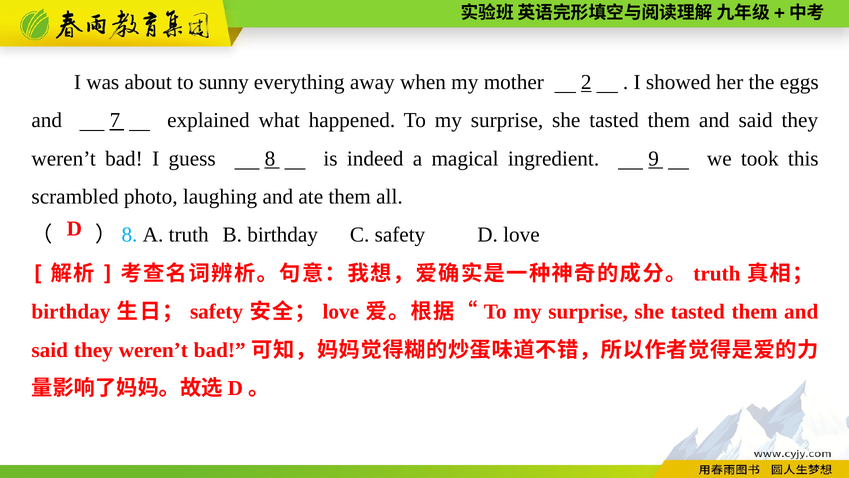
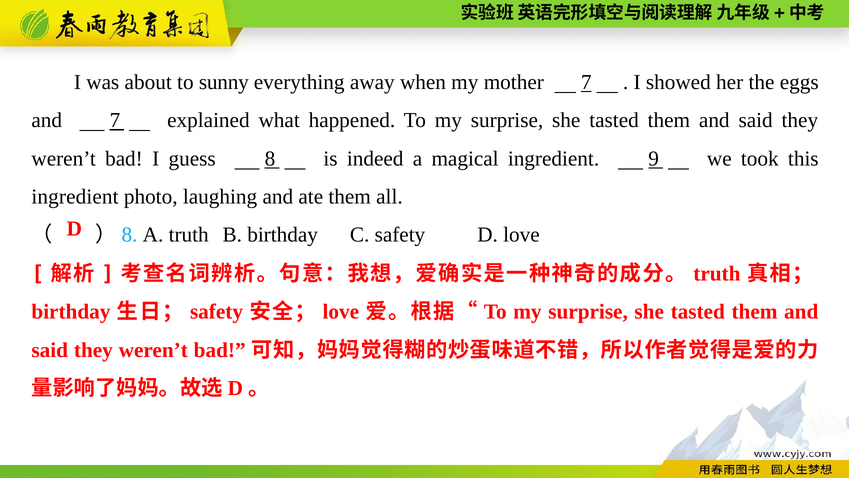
mother 2: 2 -> 7 (586, 82)
scrambled: scrambled -> ingredient (75, 197)
